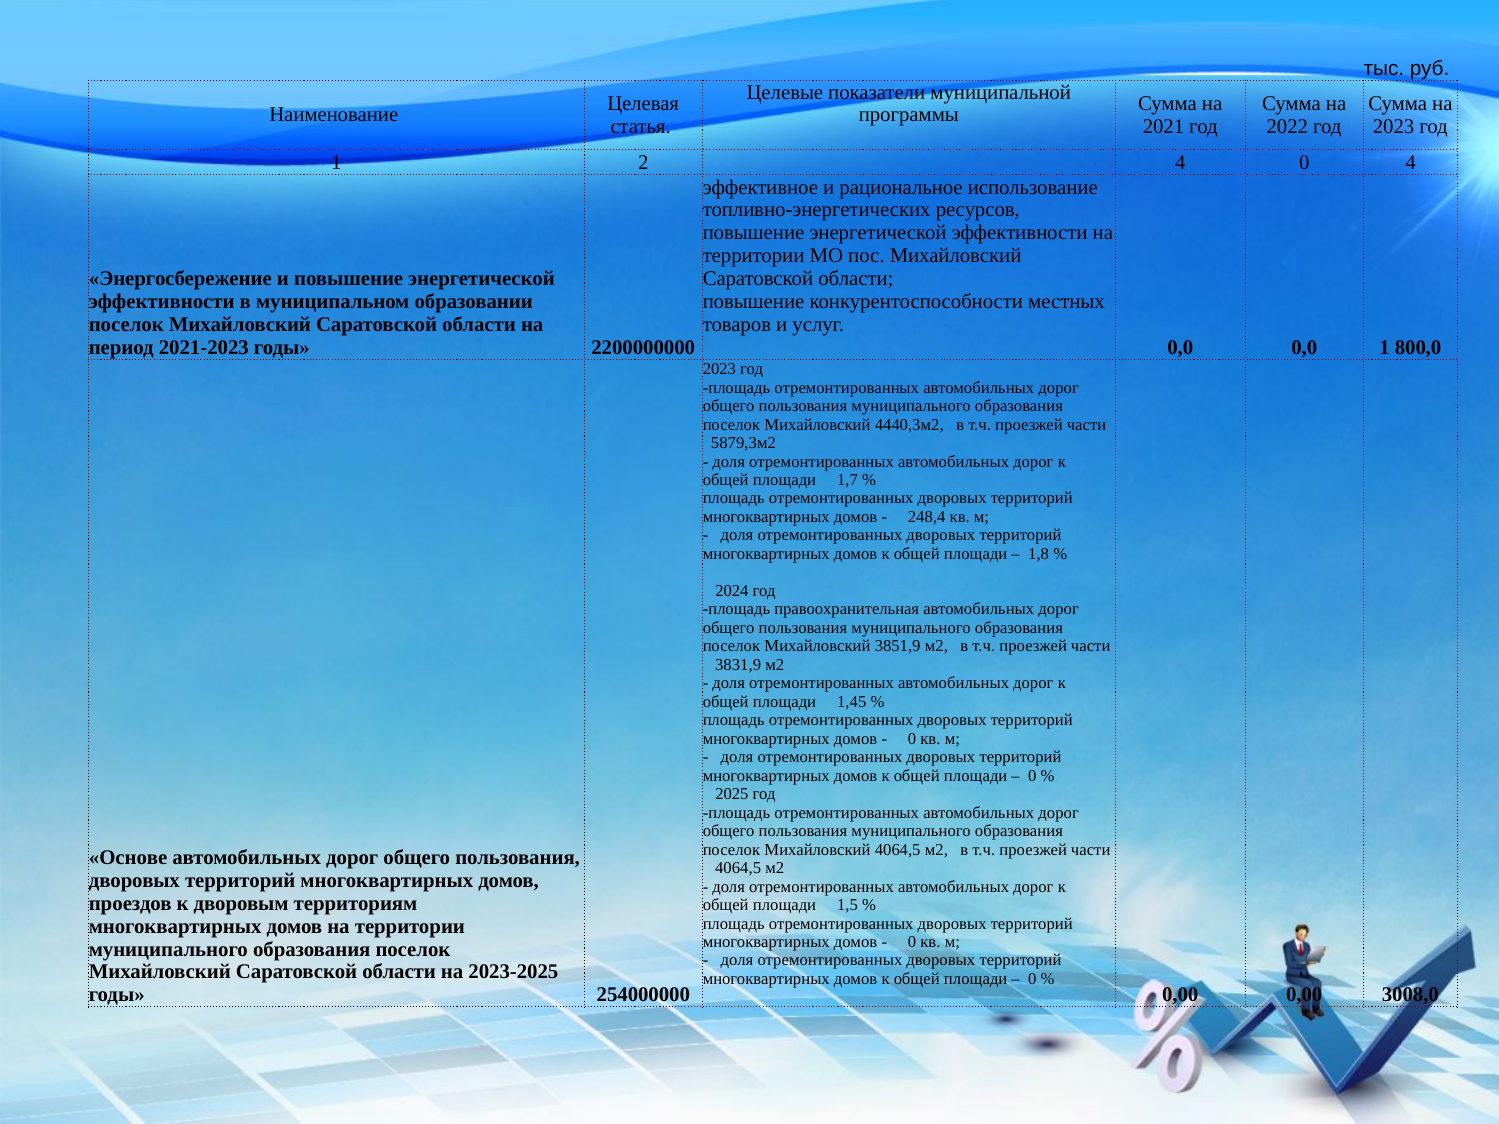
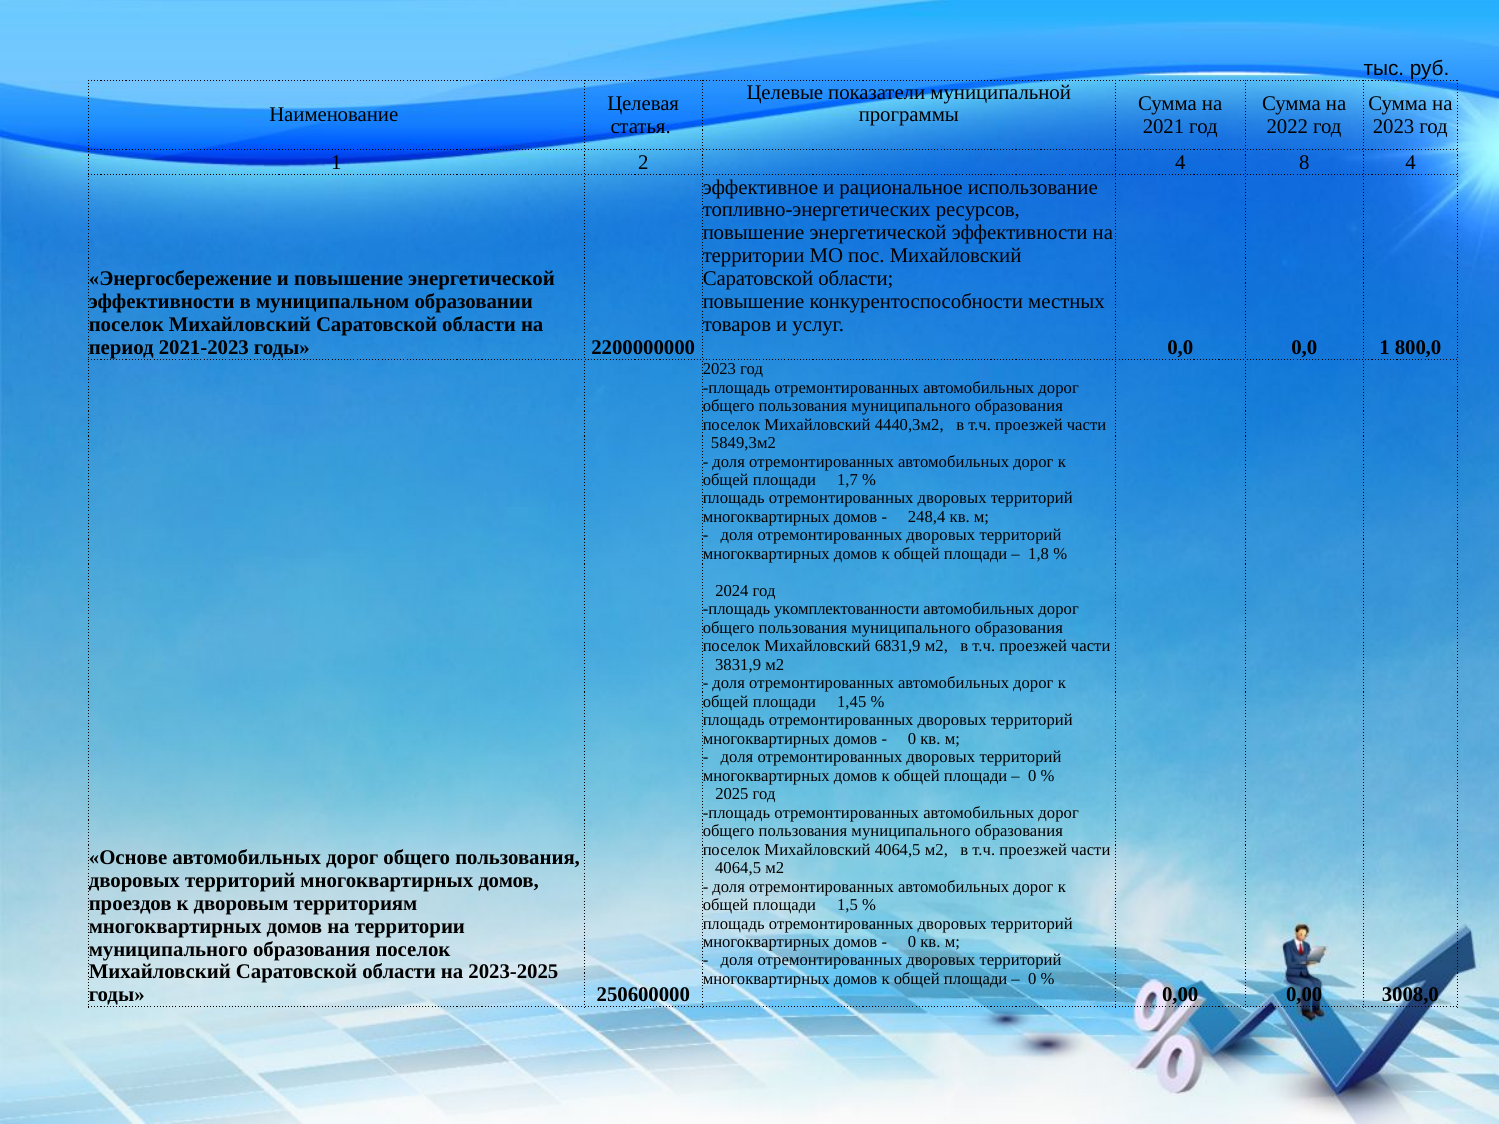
4 0: 0 -> 8 (1304, 163)
5879,3м2: 5879,3м2 -> 5849,3м2 (743, 443)
правоохранительная: правоохранительная -> укомплектованности (847, 609)
3851,9: 3851,9 -> 6831,9 (898, 646)
254000000: 254000000 -> 250600000 (643, 995)
